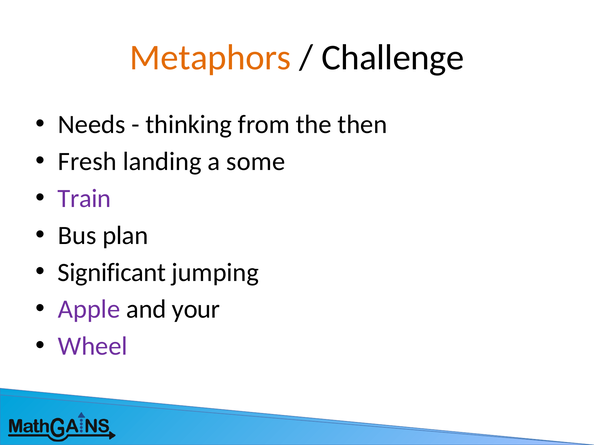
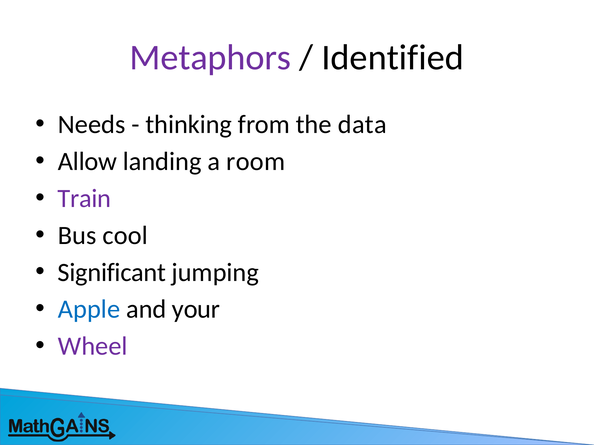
Metaphors colour: orange -> purple (210, 58)
Challenge: Challenge -> Identified (393, 58)
then: then -> data (362, 125)
Fresh: Fresh -> Allow (87, 162)
some: some -> room (256, 162)
plan: plan -> cool (125, 236)
Apple colour: purple -> blue (89, 310)
